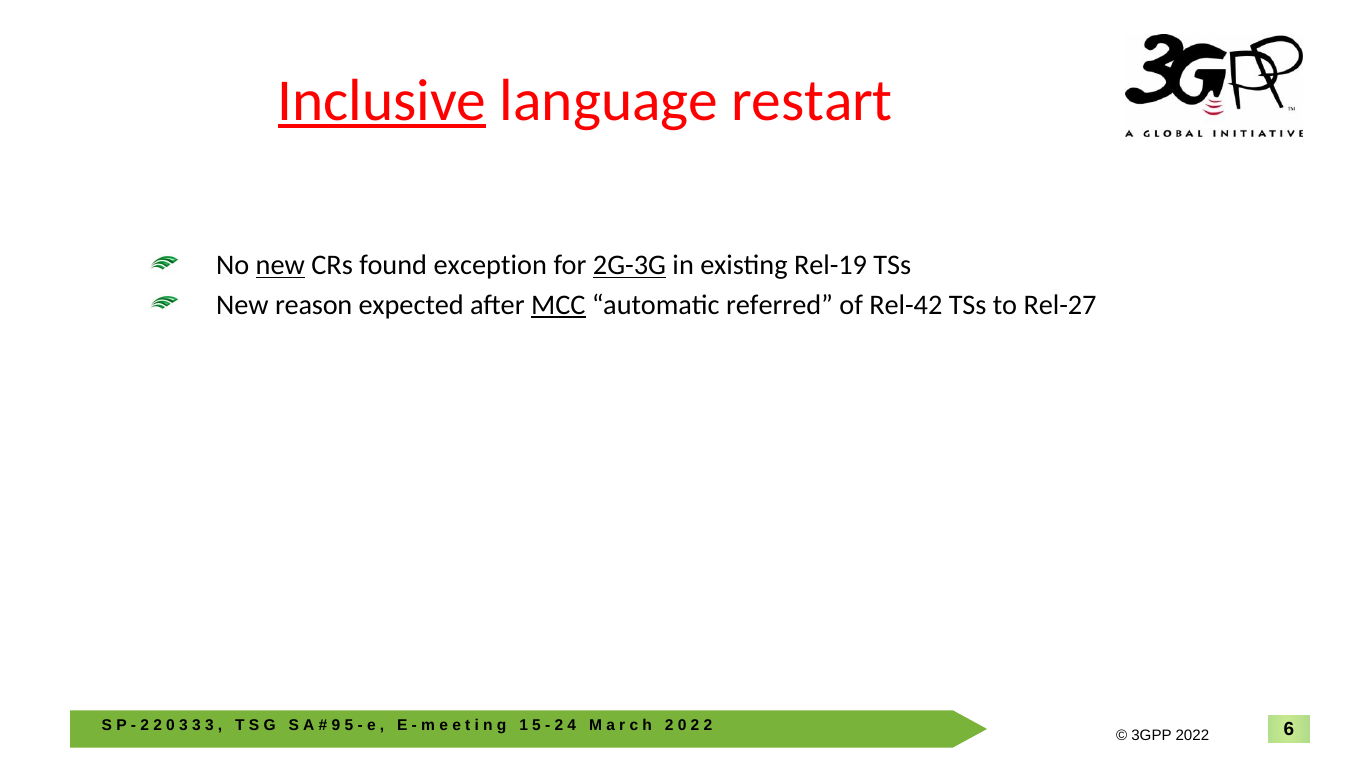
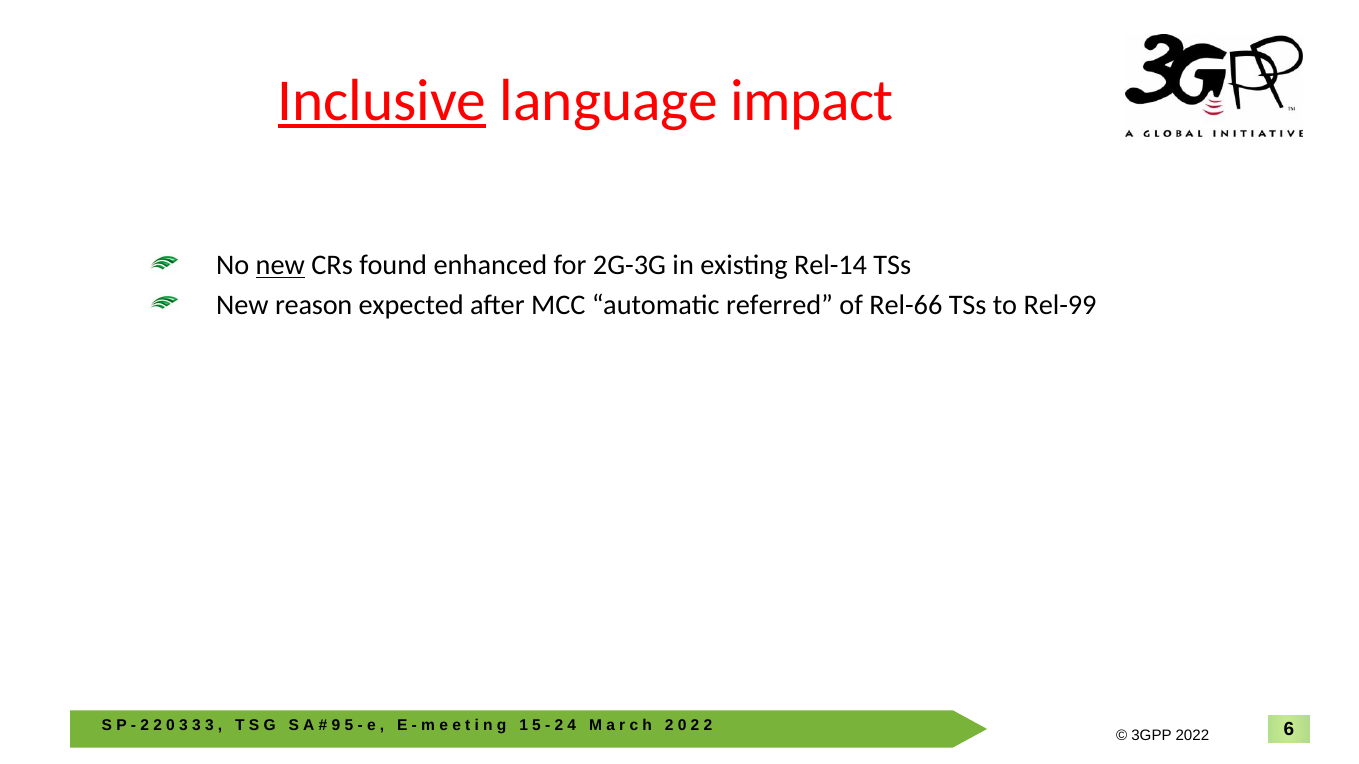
restart: restart -> impact (812, 100)
exception: exception -> enhanced (490, 266)
2G-3G underline: present -> none (629, 266)
Rel-19: Rel-19 -> Rel-14 (831, 266)
MCC underline: present -> none (558, 305)
Rel-42: Rel-42 -> Rel-66 (906, 305)
Rel-27: Rel-27 -> Rel-99 (1060, 305)
